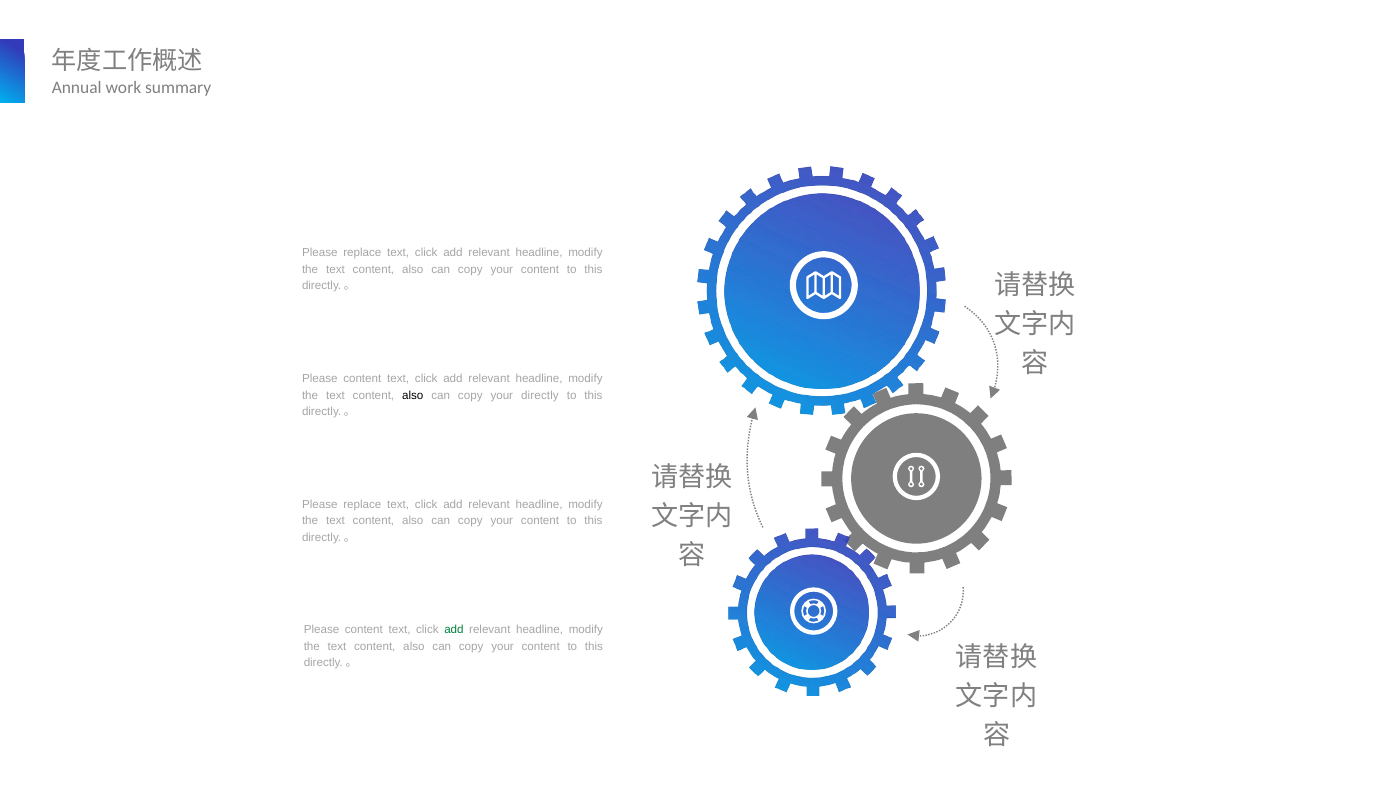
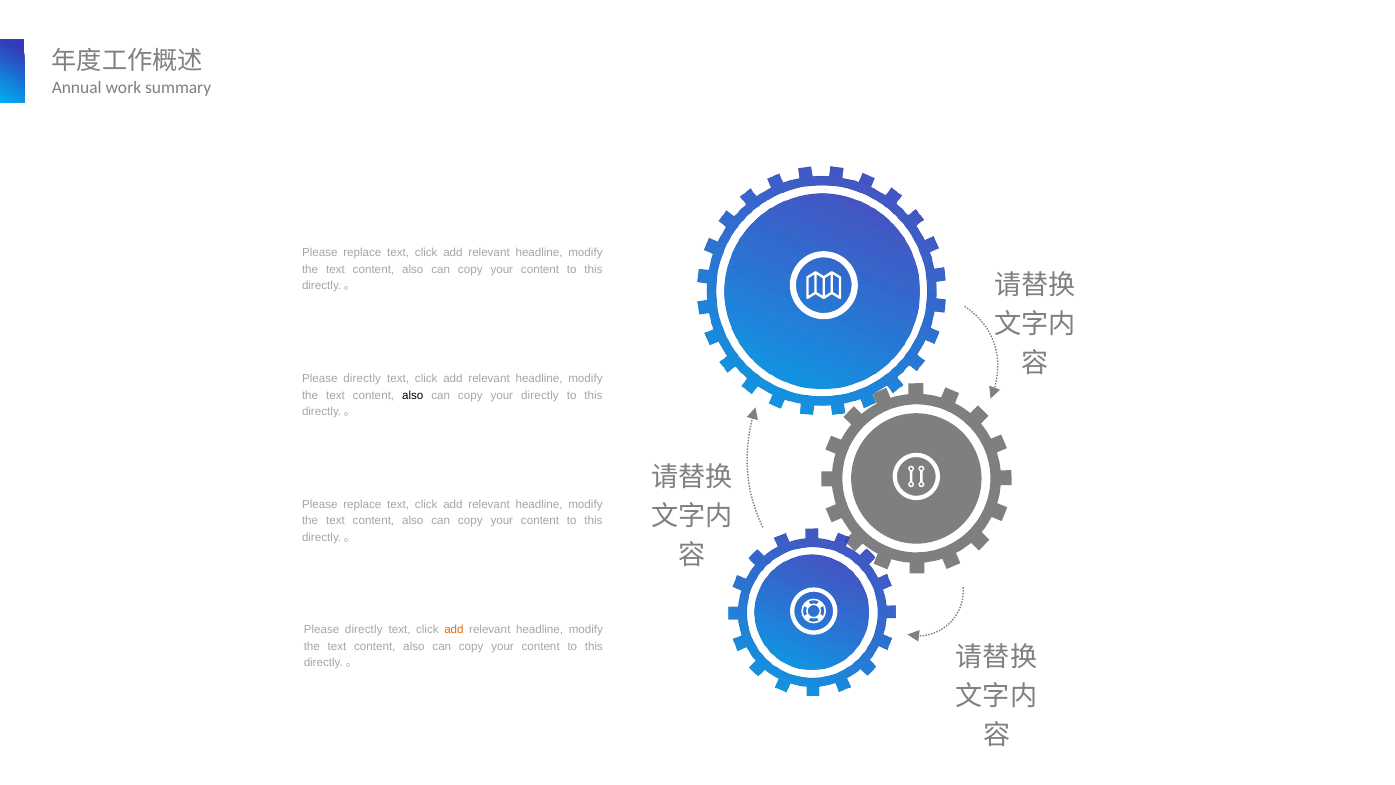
content: content -> directly (362, 378)
content: content -> directly (364, 629)
add colour: green -> orange (454, 629)
